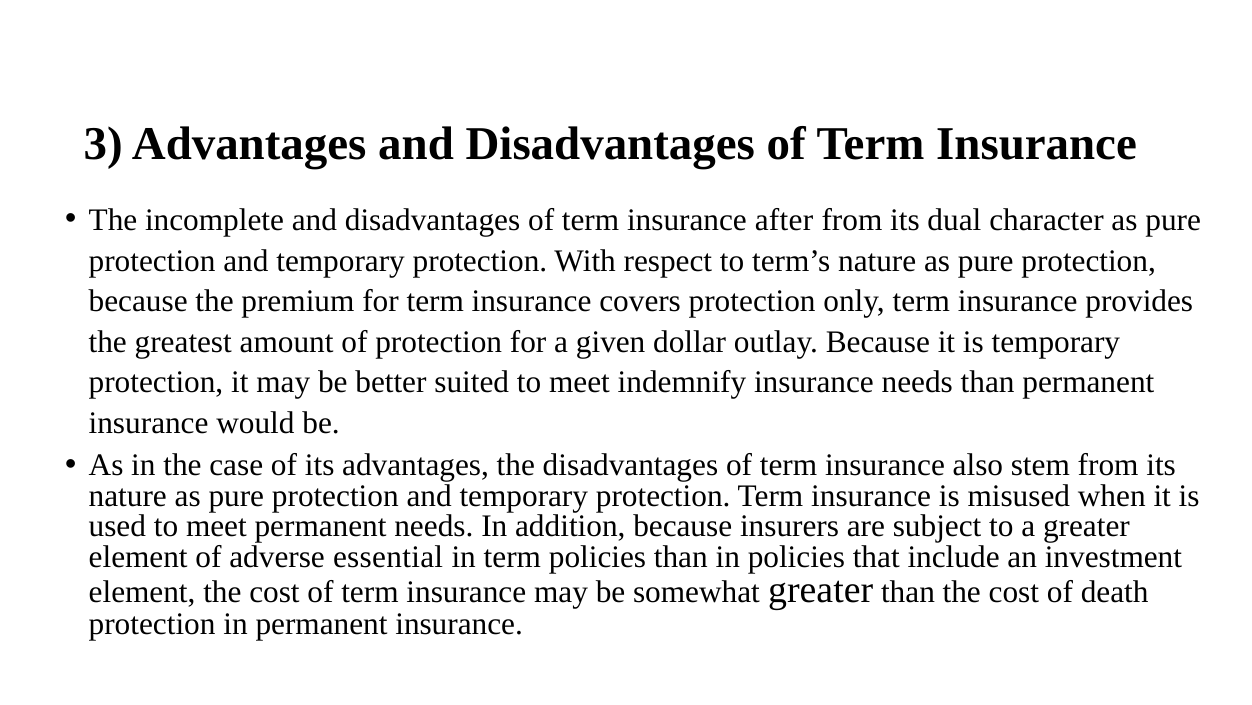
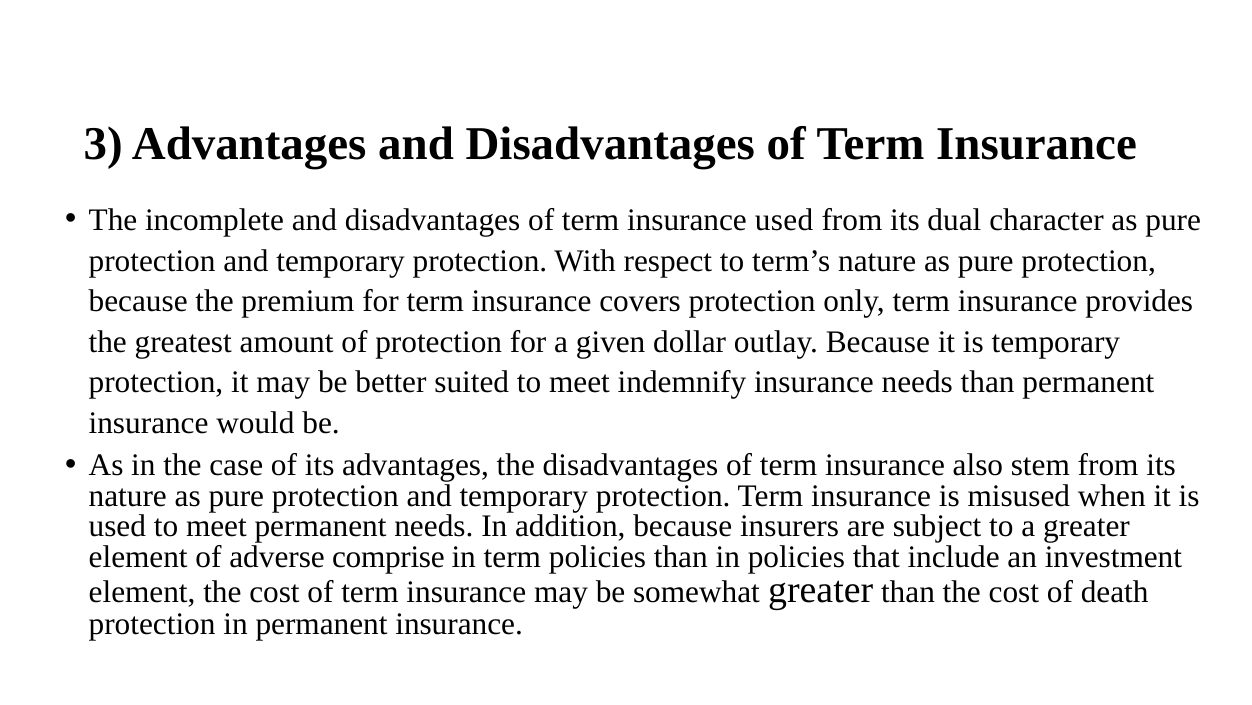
insurance after: after -> used (784, 220)
essential: essential -> comprise (388, 556)
